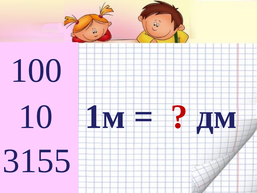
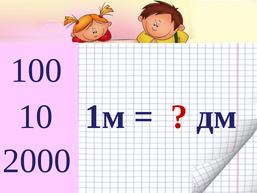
3155: 3155 -> 2000 (37, 161)
